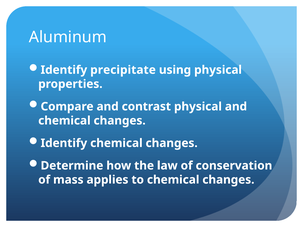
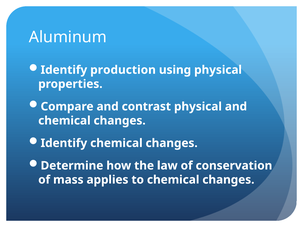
precipitate: precipitate -> production (123, 70)
